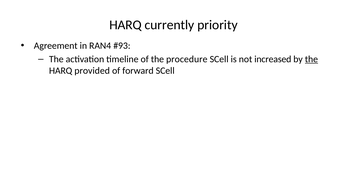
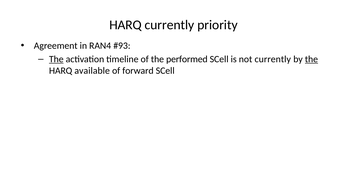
The underline: none -> present (56, 59)
procedure: procedure -> performed (187, 59)
not increased: increased -> currently (273, 59)
provided: provided -> available (92, 71)
